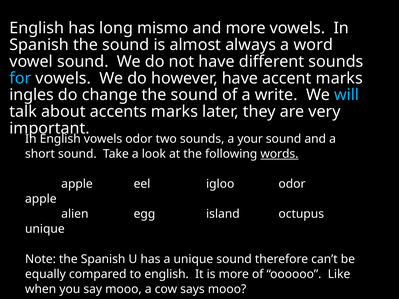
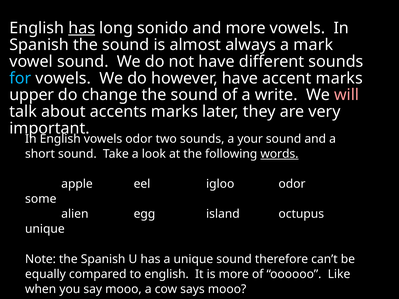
has underline: none -> present (82, 28)
mismo: mismo -> sonido (163, 28)
word: word -> mark (313, 45)
ingles: ingles -> upper (32, 95)
will colour: light blue -> pink (347, 95)
apple: apple -> some (41, 199)
